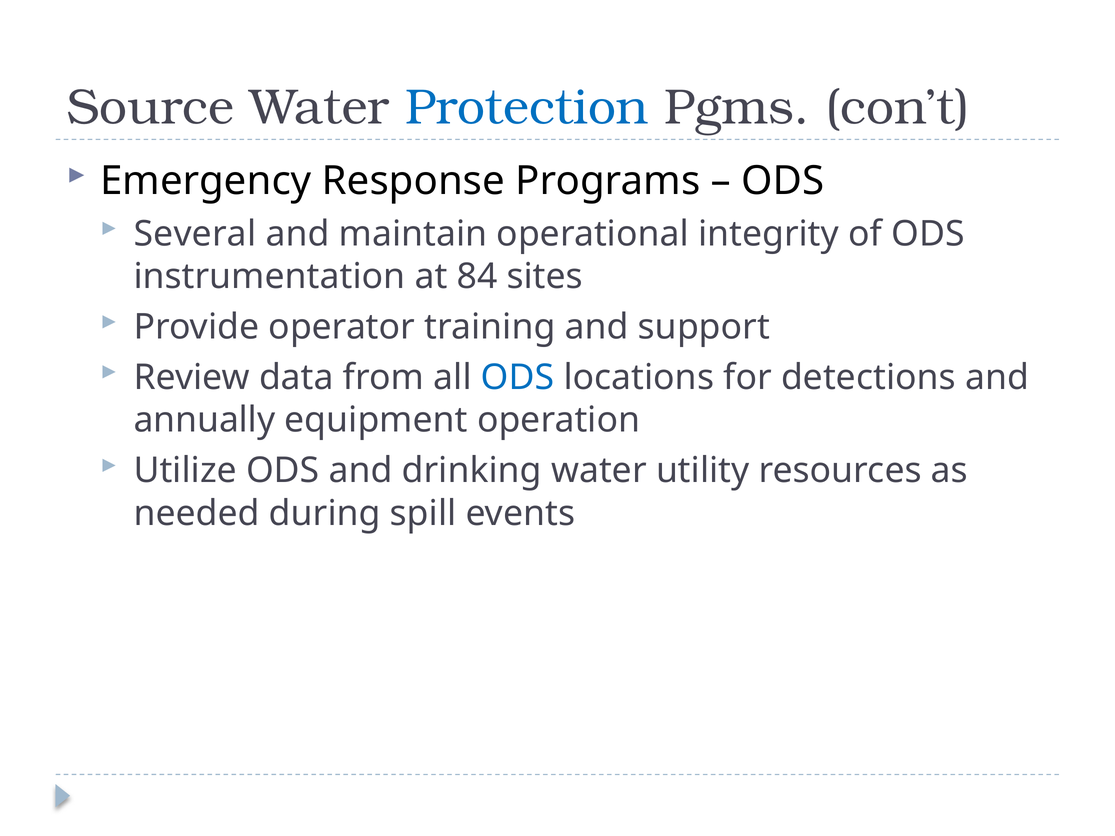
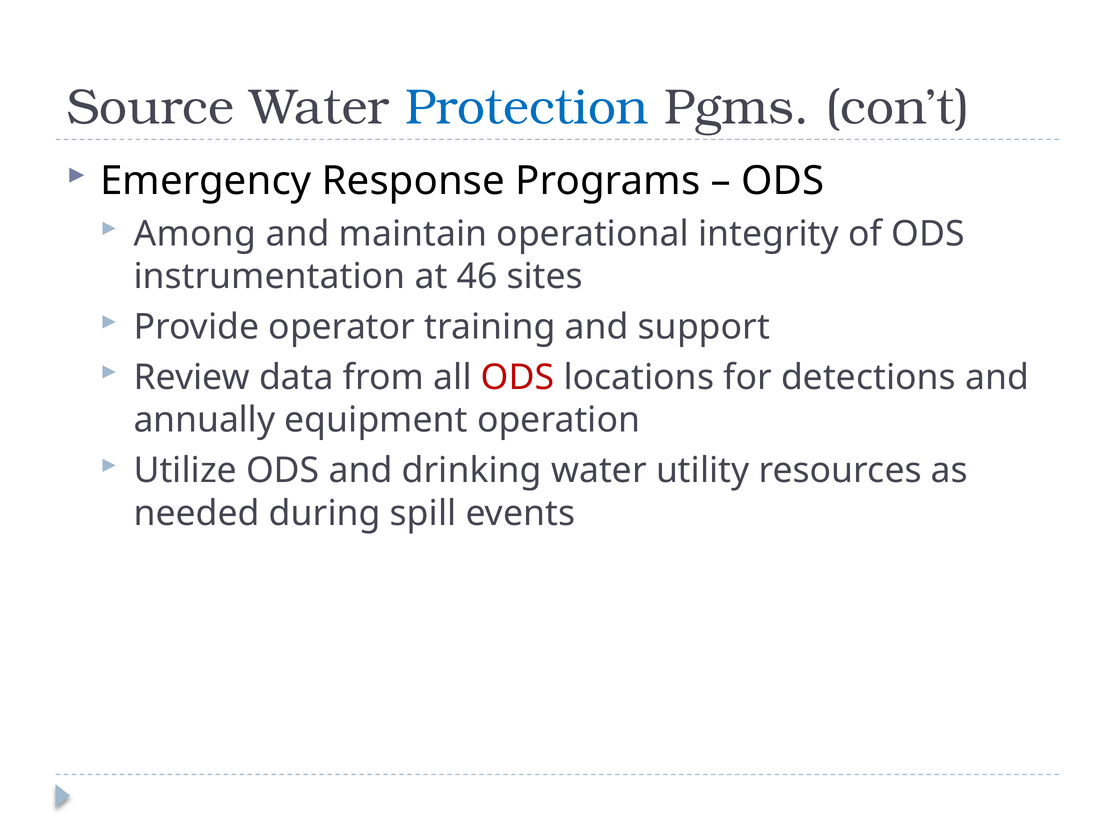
Several: Several -> Among (195, 234)
84: 84 -> 46 (477, 277)
ODS colour: blue -> red (518, 378)
